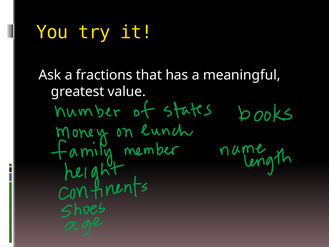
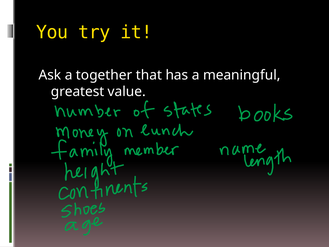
fractions: fractions -> together (104, 75)
